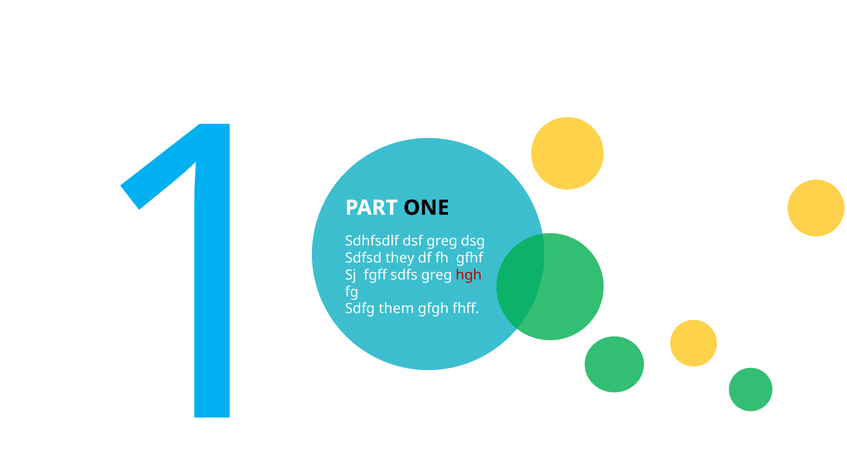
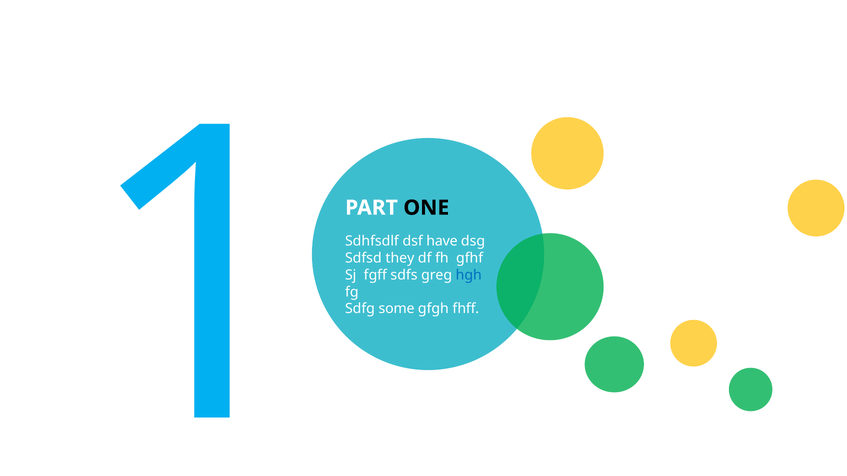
dsf greg: greg -> have (442, 241)
hgh colour: red -> blue (469, 275)
them: them -> some (397, 309)
